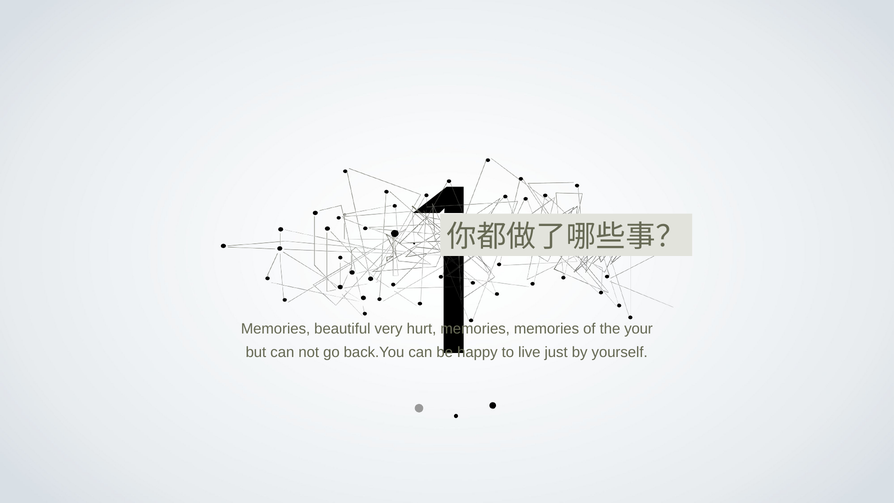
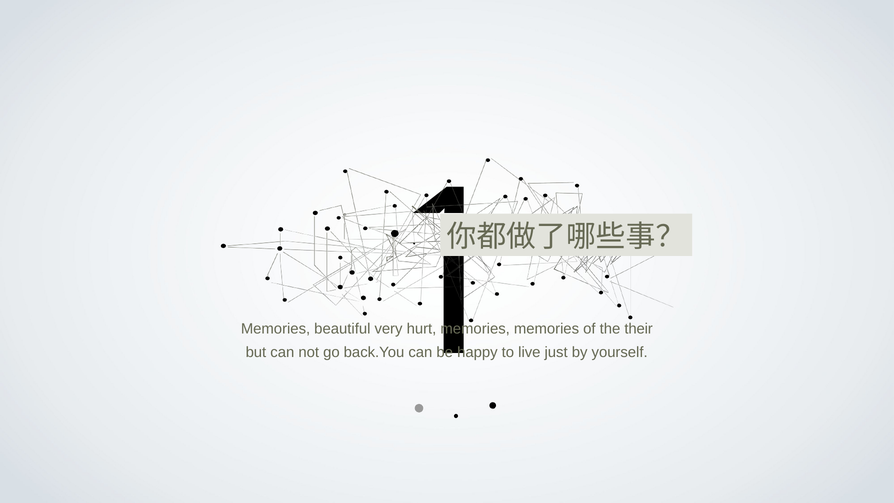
your: your -> their (639, 329)
